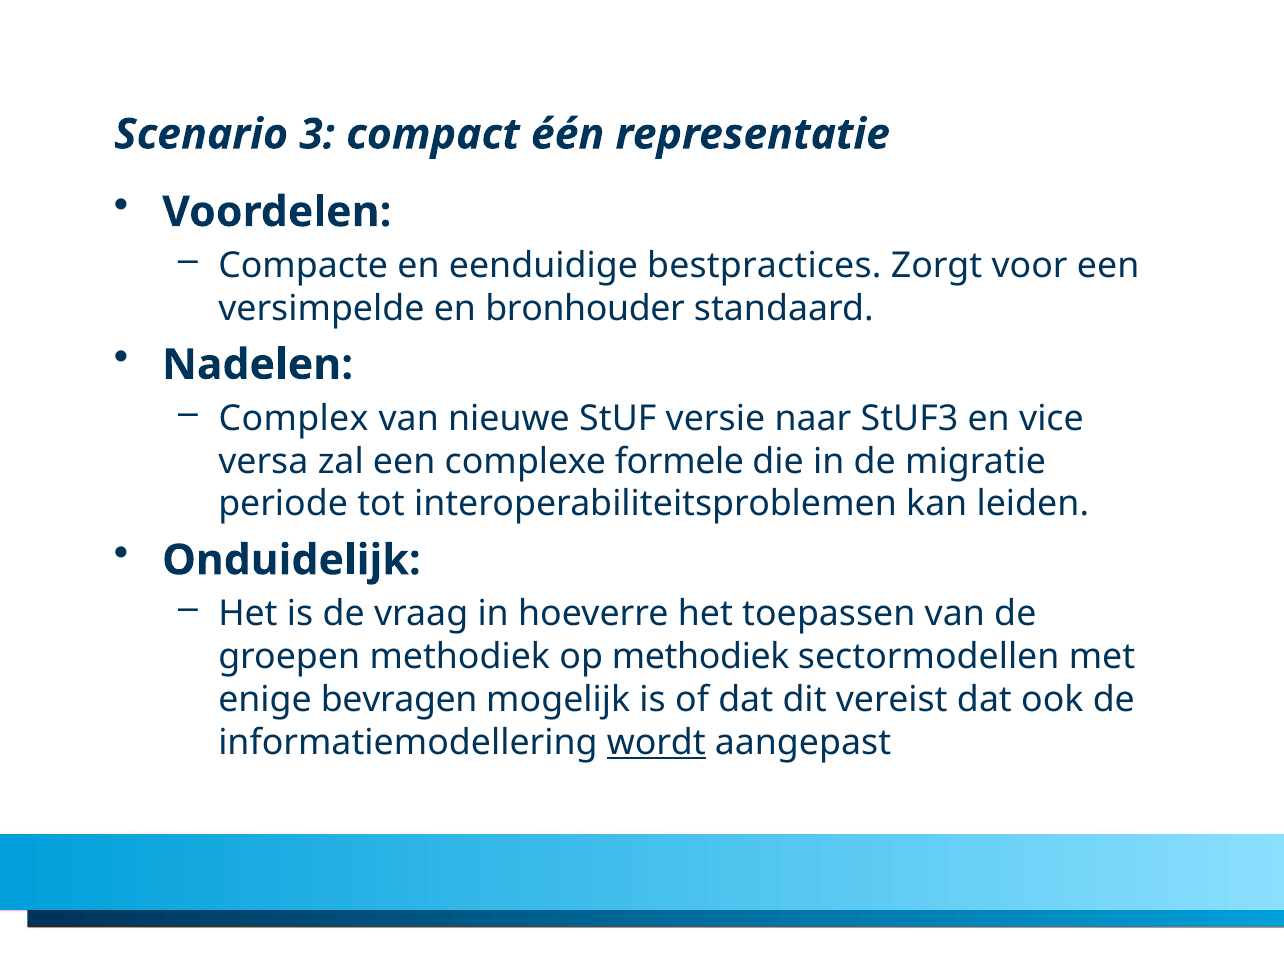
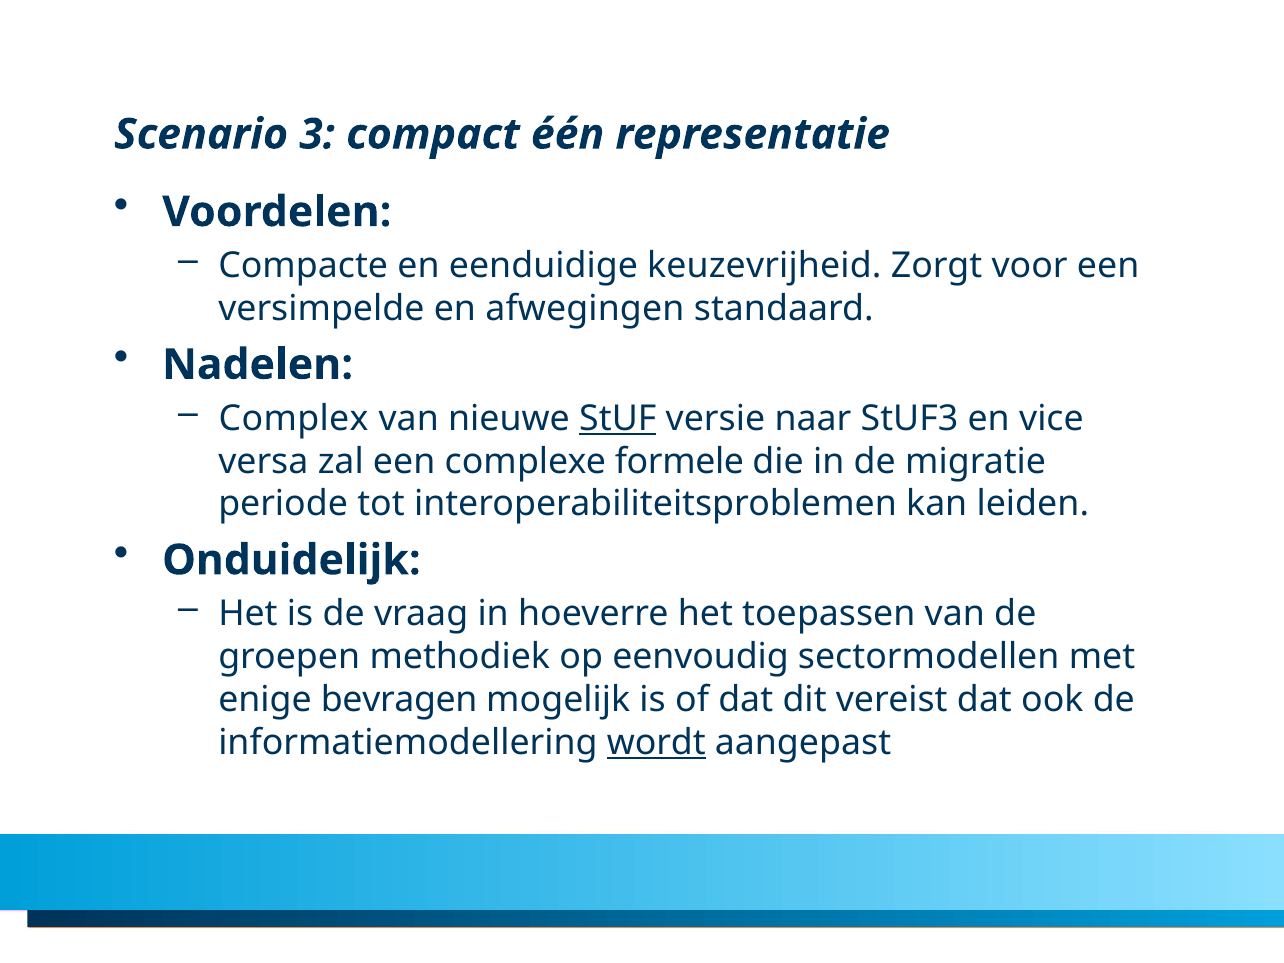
bestpractices: bestpractices -> keuzevrijheid (764, 266)
bronhouder: bronhouder -> afwegingen (585, 309)
StUF underline: none -> present (618, 418)
op methodiek: methodiek -> eenvoudig (701, 657)
